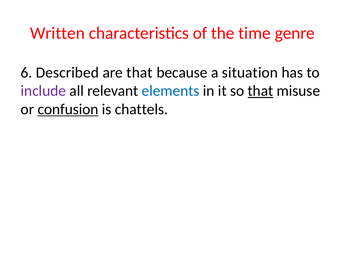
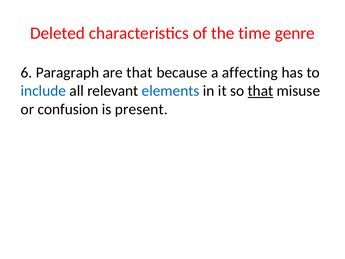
Written: Written -> Deleted (57, 33)
Described: Described -> Paragraph (67, 72)
situation: situation -> affecting (250, 72)
include colour: purple -> blue (43, 91)
confusion underline: present -> none (68, 109)
chattels: chattels -> present (141, 109)
